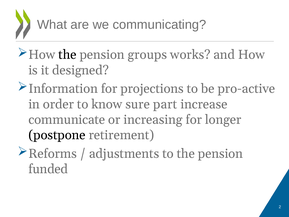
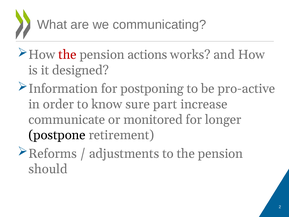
the colour: black -> red (67, 55)
groups: groups -> actions (147, 55)
projections: projections -> postponing (152, 89)
increasing: increasing -> monitored (153, 119)
funded: funded -> should (48, 169)
